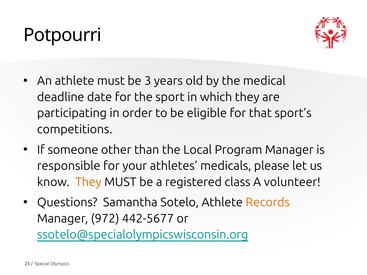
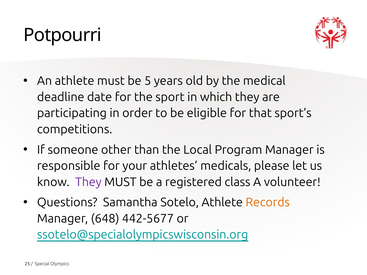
3: 3 -> 5 (148, 81)
They colour: orange -> purple (88, 182)
972: 972 -> 648 (105, 219)
